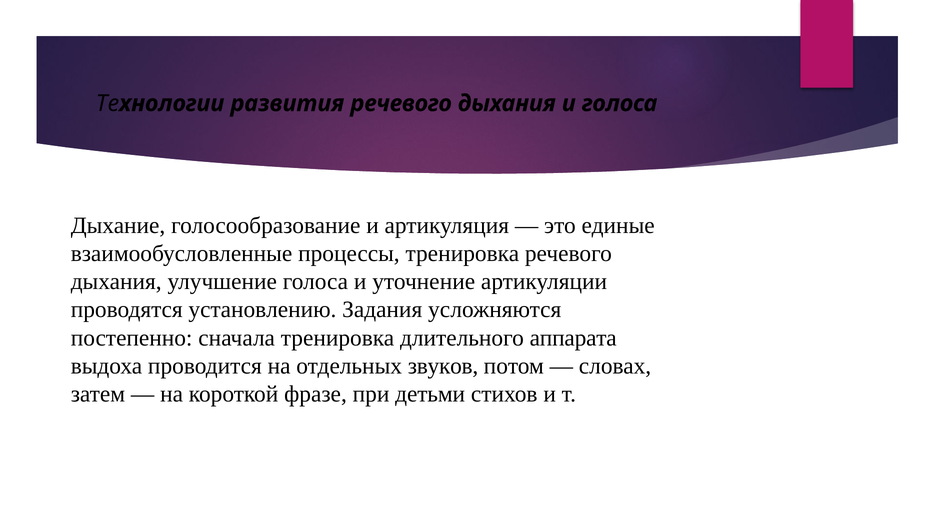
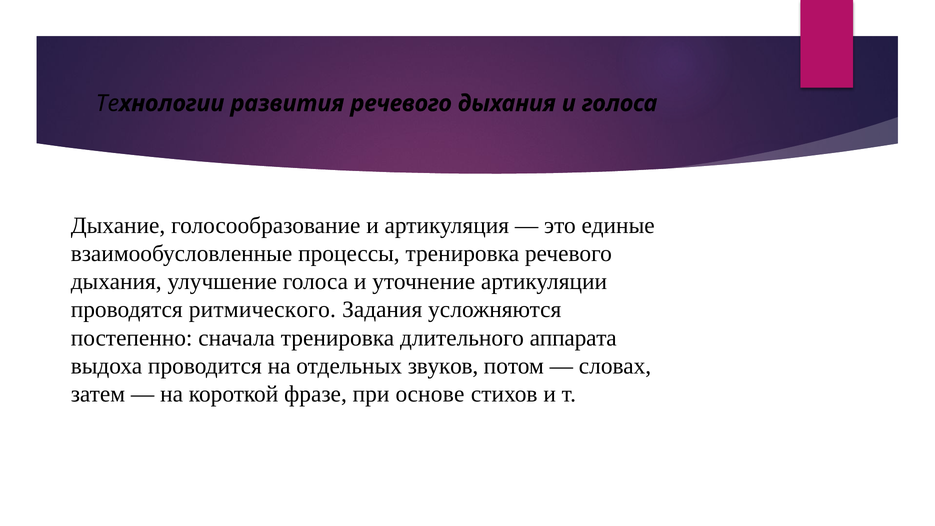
установлению: установлению -> ритмического (262, 310)
детьми: детьми -> основе (430, 394)
